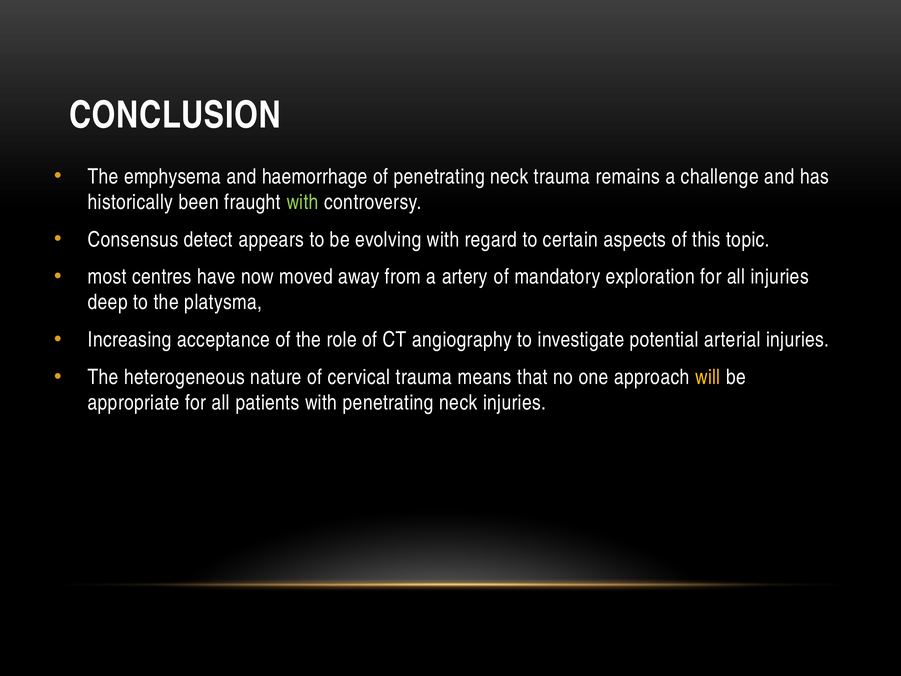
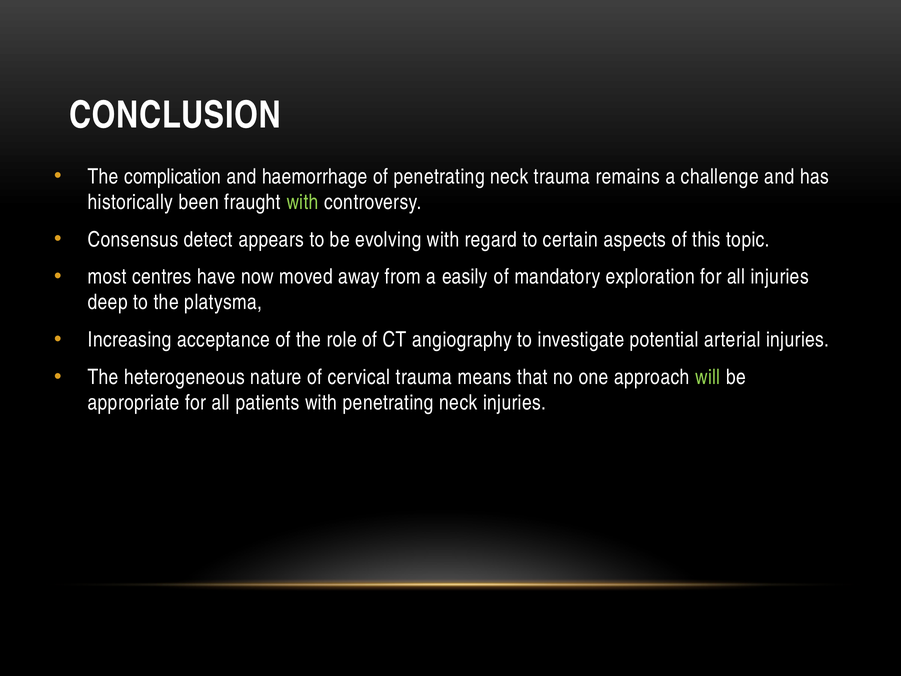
emphysema: emphysema -> complication (173, 176)
artery: artery -> easily (465, 277)
will colour: yellow -> light green (708, 377)
